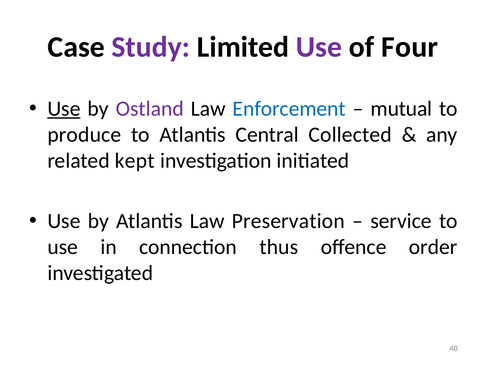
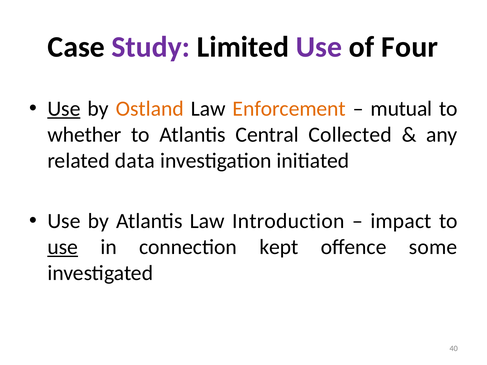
Ostland colour: purple -> orange (150, 109)
Enforcement colour: blue -> orange (289, 109)
produce: produce -> whether (84, 135)
kept: kept -> data (135, 161)
Preservation: Preservation -> Introduction (288, 221)
service: service -> impact (401, 221)
use underline: none -> present (63, 247)
thus: thus -> kept (279, 247)
order: order -> some (433, 247)
